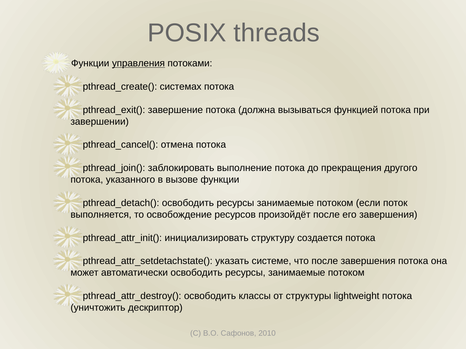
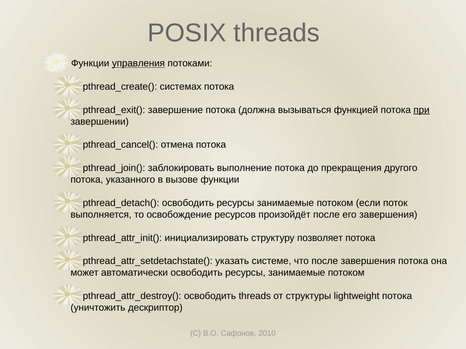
при underline: none -> present (422, 110)
создается: создается -> позволяет (320, 238)
освободить классы: классы -> threads (255, 296)
